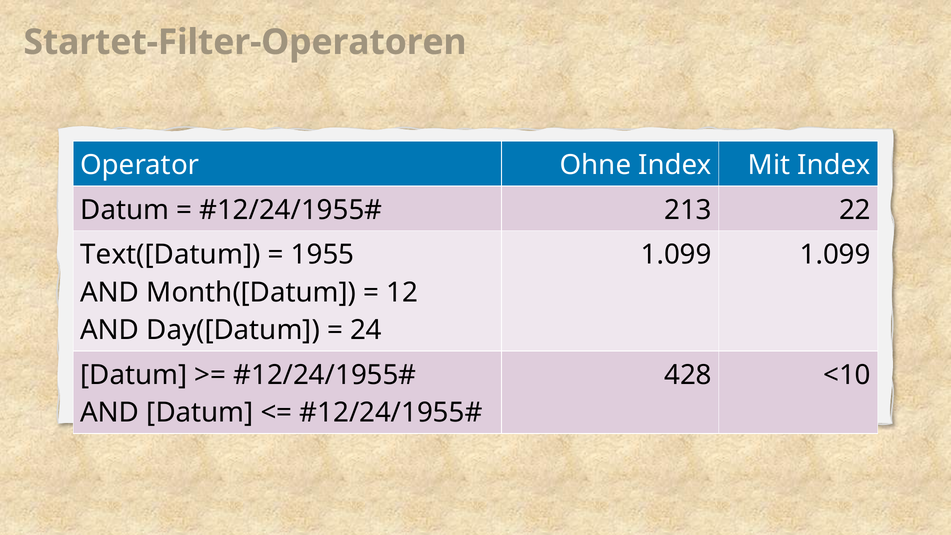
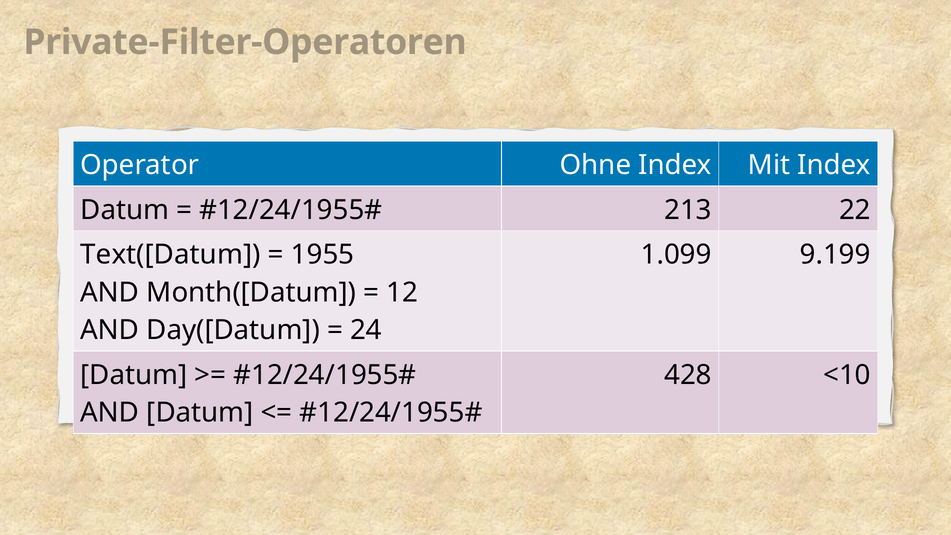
Startet-Filter-Operatoren: Startet-Filter-Operatoren -> Private-Filter-Operatoren (245, 42)
1.099 1.099: 1.099 -> 9.199 (835, 255)
